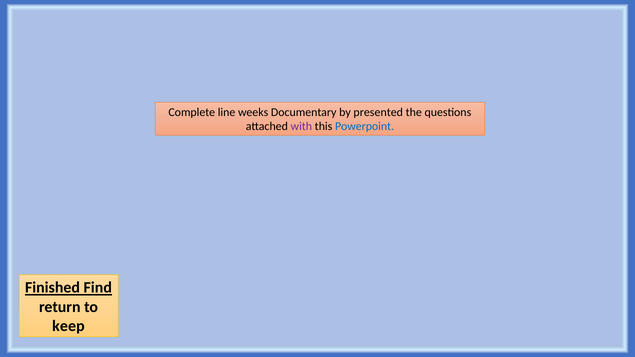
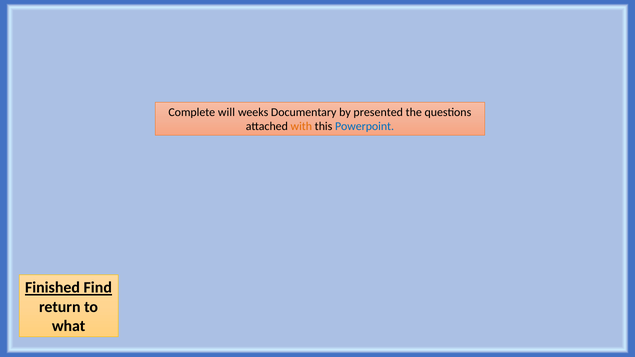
line: line -> will (227, 112)
with colour: purple -> orange (301, 127)
keep: keep -> what (69, 326)
